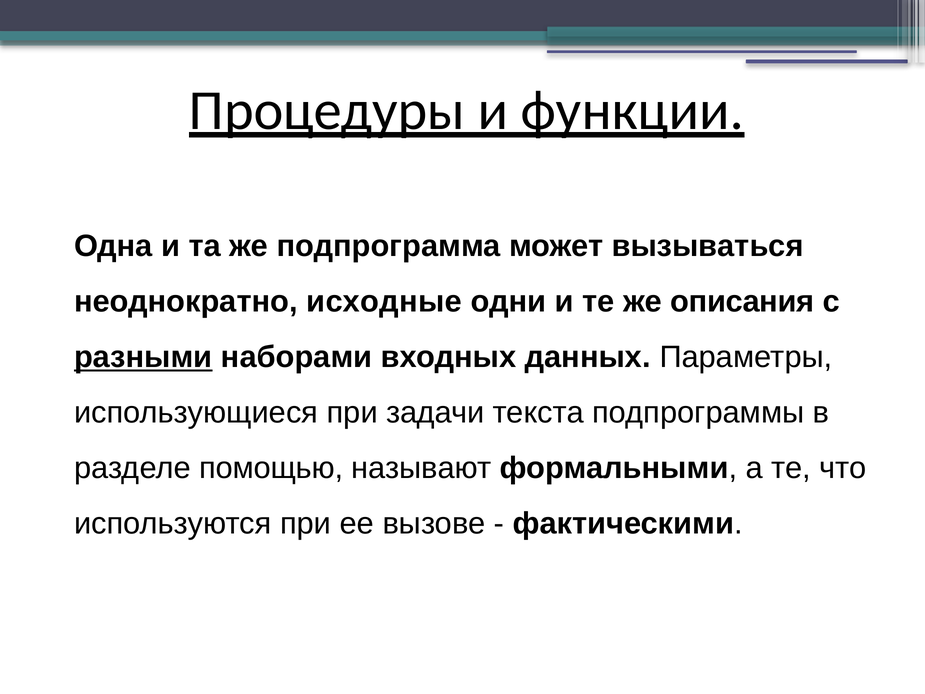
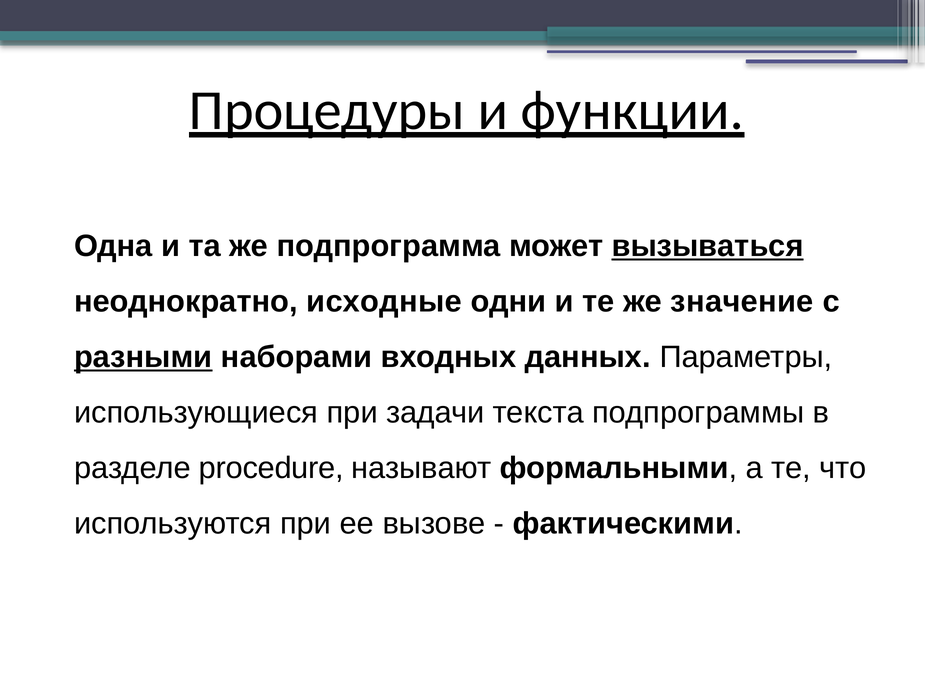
вызываться underline: none -> present (708, 246)
описания: описания -> значение (742, 302)
помощью: помощью -> procedure (271, 468)
